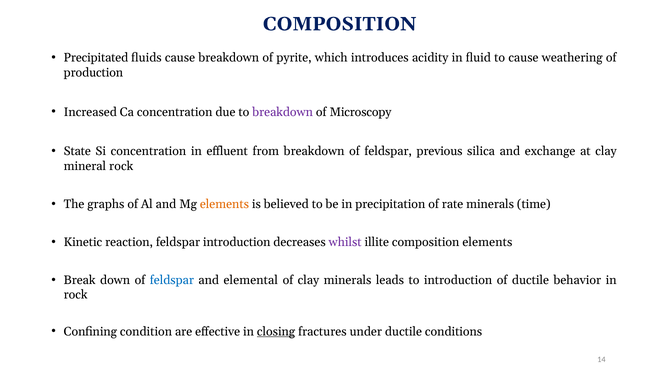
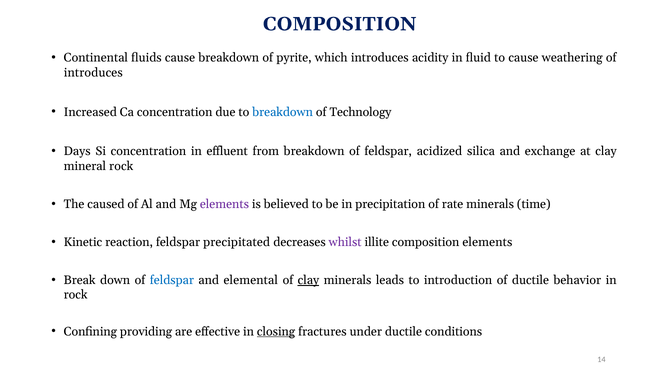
Precipitated: Precipitated -> Continental (96, 58)
production: production -> introduces (93, 73)
breakdown colour: purple -> blue (283, 112)
Microscopy: Microscopy -> Technology (360, 112)
State: State -> Days (77, 152)
previous: previous -> acidized (439, 152)
graphs: graphs -> caused (106, 204)
elements colour: orange -> purple (224, 204)
feldspar introduction: introduction -> precipitated (237, 243)
clay underline: none -> present (308, 281)
condition: condition -> providing (146, 332)
